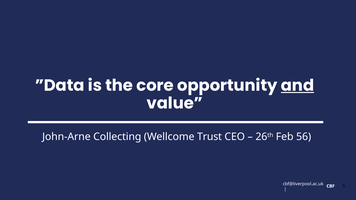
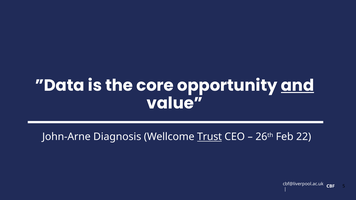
Collecting: Collecting -> Diagnosis (117, 137)
Trust underline: none -> present (210, 137)
56: 56 -> 22 (304, 137)
